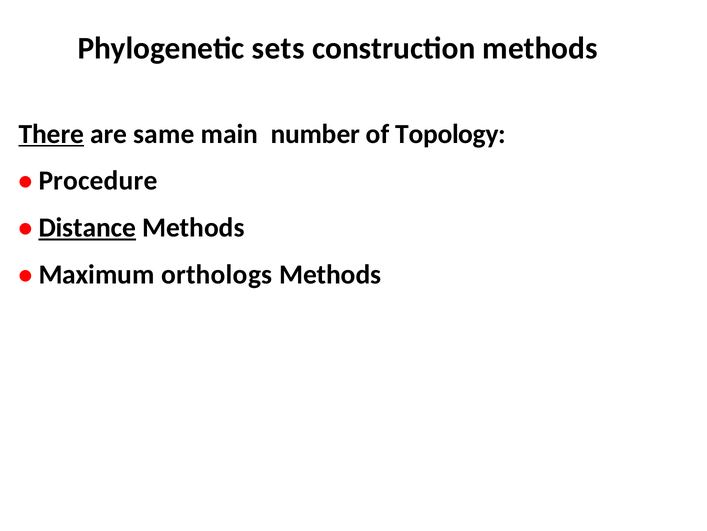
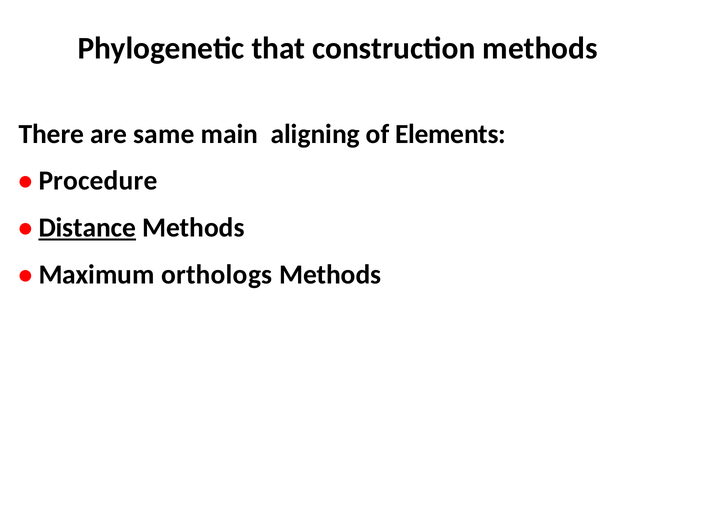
sets: sets -> that (278, 48)
There underline: present -> none (51, 134)
number: number -> aligning (315, 134)
Topology: Topology -> Elements (451, 134)
